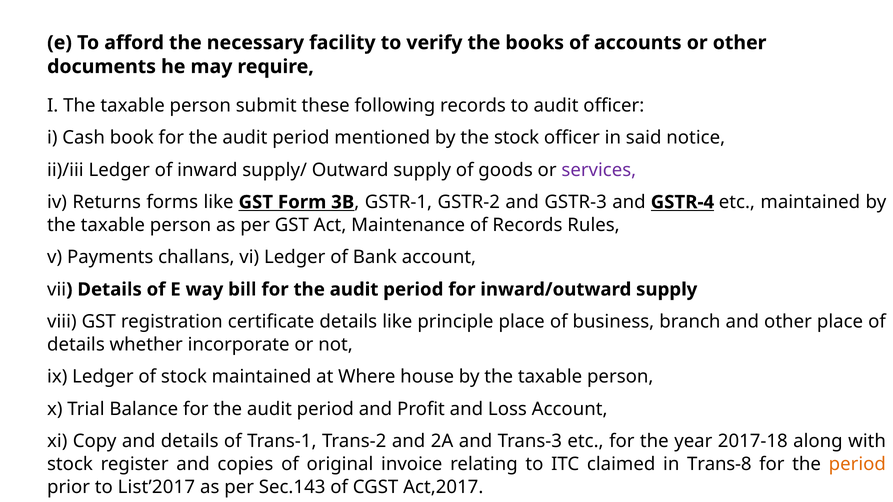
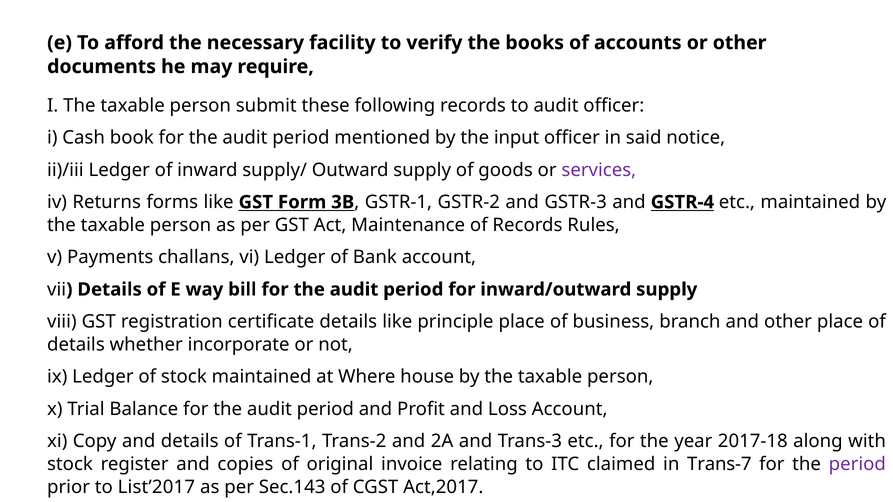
the stock: stock -> input (517, 138)
Trans-8: Trans-8 -> Trans-7 (719, 464)
period colour: orange -> purple (857, 464)
